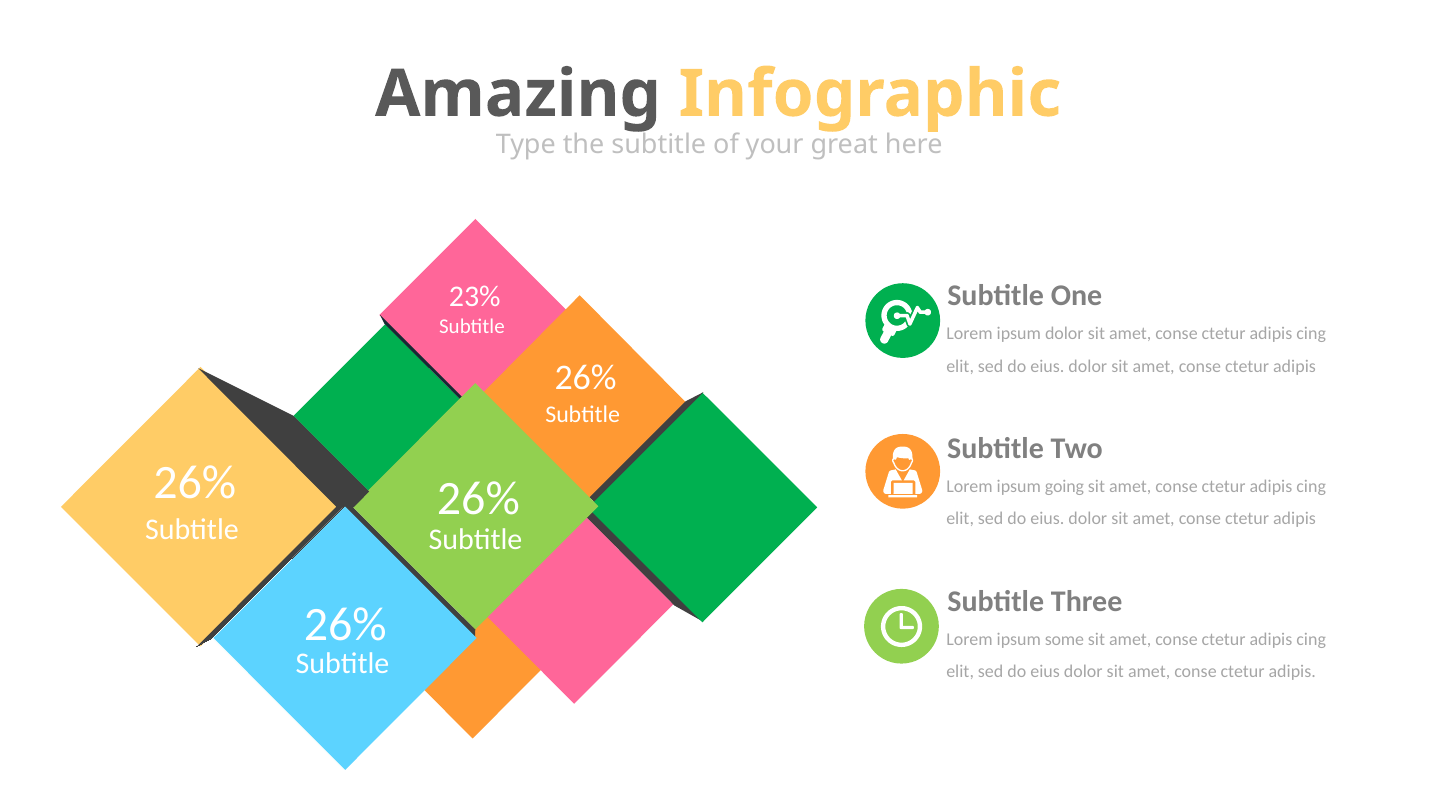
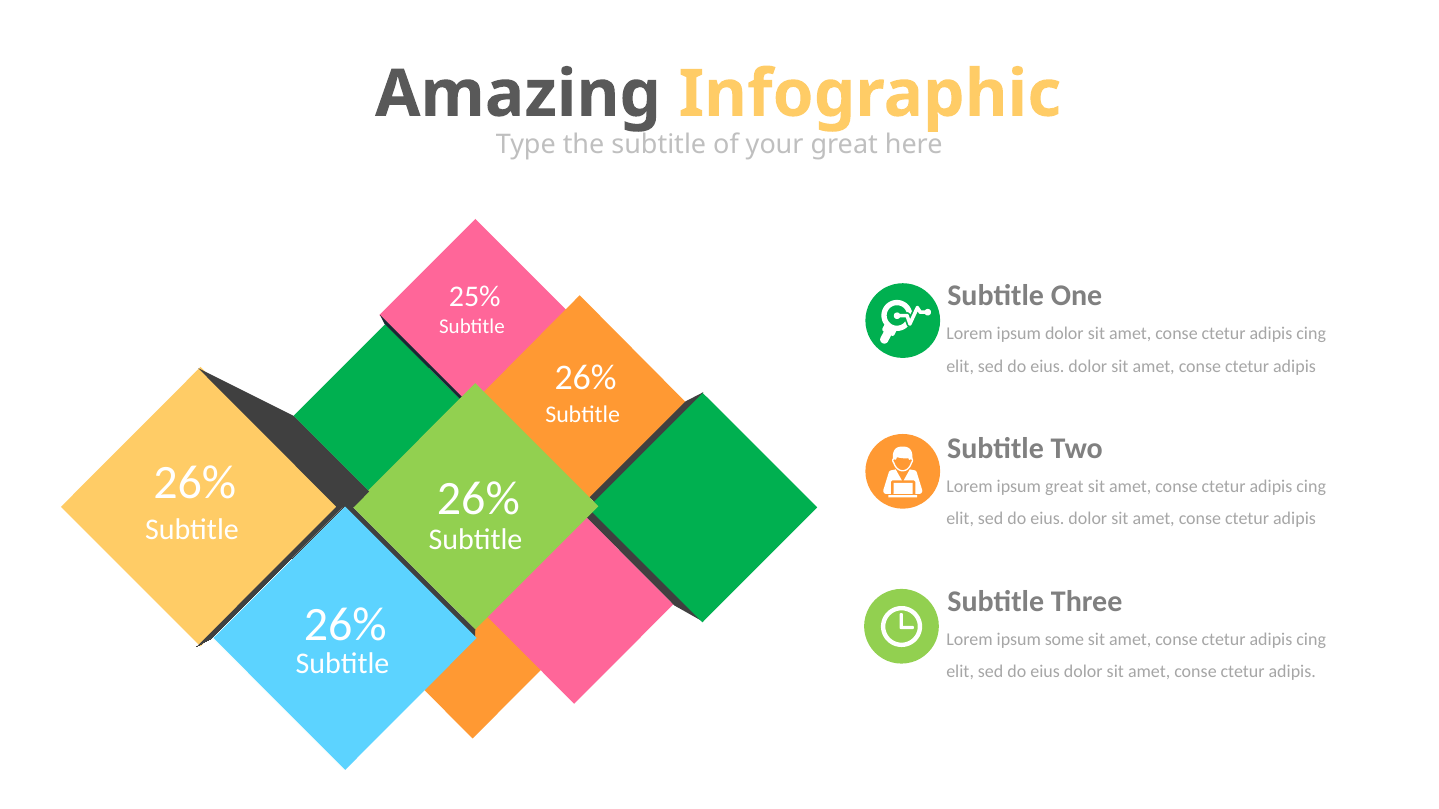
23%: 23% -> 25% (475, 296)
ipsum going: going -> great (1064, 487)
